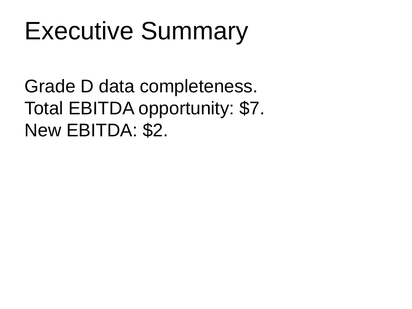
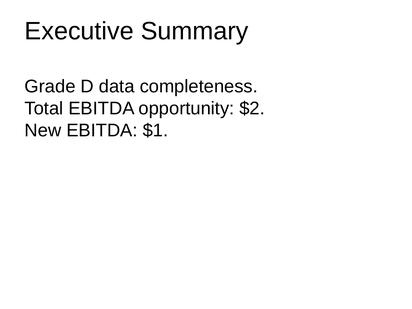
$7: $7 -> $2 (252, 108)
$2: $2 -> $1 (155, 130)
